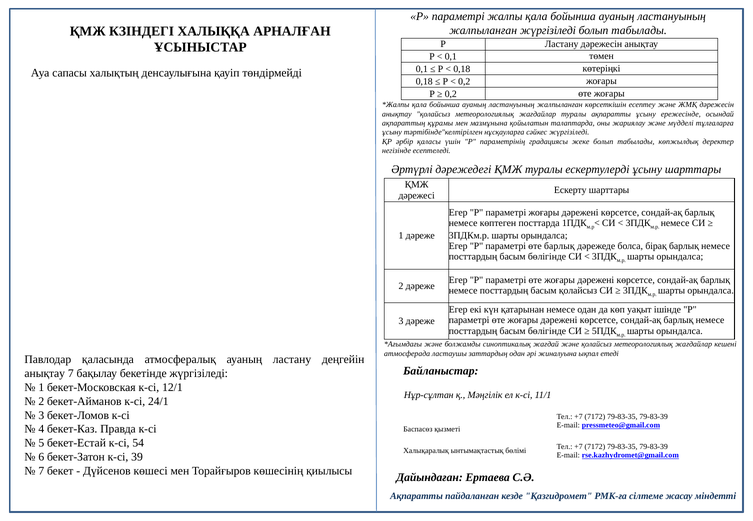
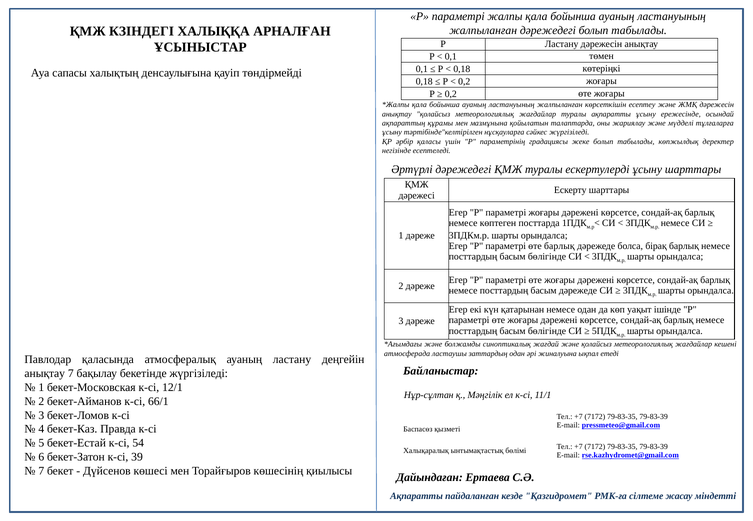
жалпыланған жүргізіледі: жүргізіледі -> дәрежедегі (548, 30)
басым қолайсыз: қолайсыз -> дәрежеде (578, 291)
24/1: 24/1 -> 66/1 (158, 402)
